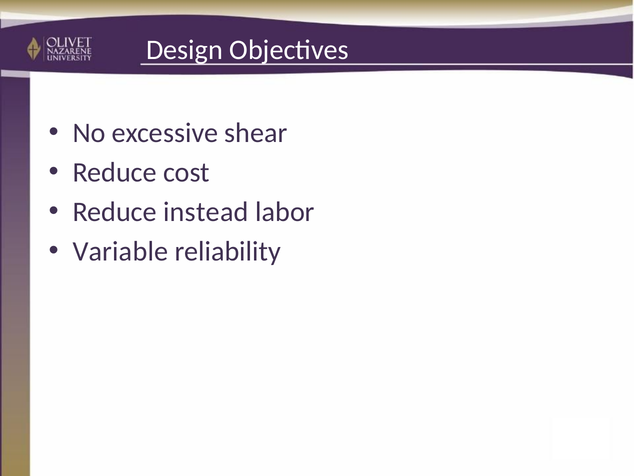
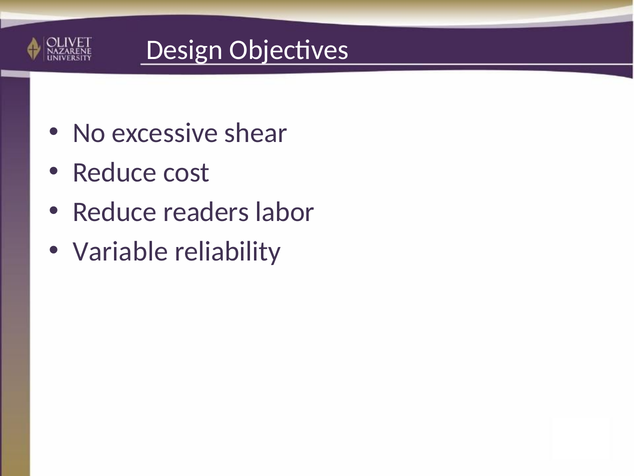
instead: instead -> readers (206, 212)
